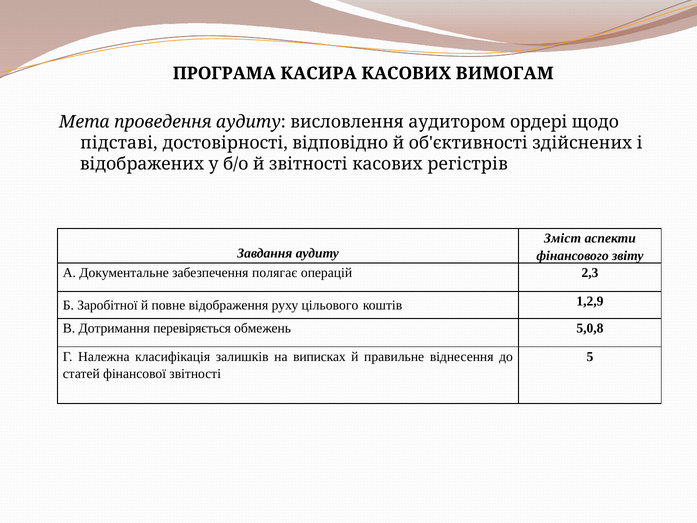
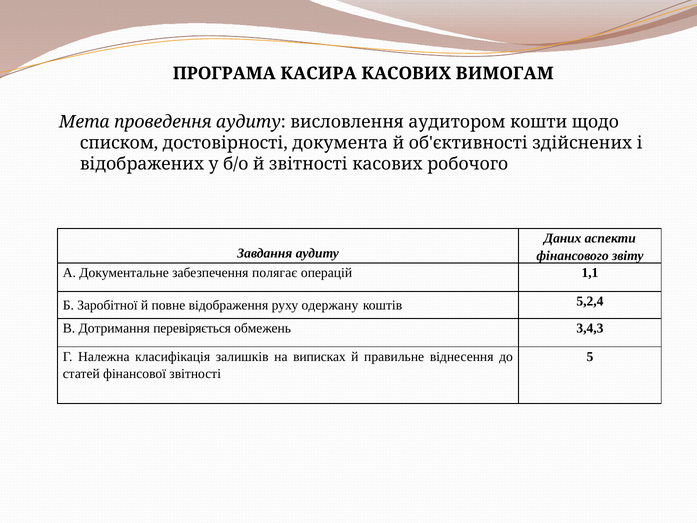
ордері: ордері -> кошти (539, 122)
підставі: підставі -> списком (119, 143)
відповідно: відповідно -> документа (340, 143)
регістрів: регістрів -> робочого (468, 164)
Зміст: Зміст -> Даних (563, 238)
2,3: 2,3 -> 1,1 (590, 273)
цільового: цільового -> одержану (330, 305)
1,2,9: 1,2,9 -> 5,2,4 (590, 301)
5,0,8: 5,0,8 -> 3,4,3 (590, 328)
